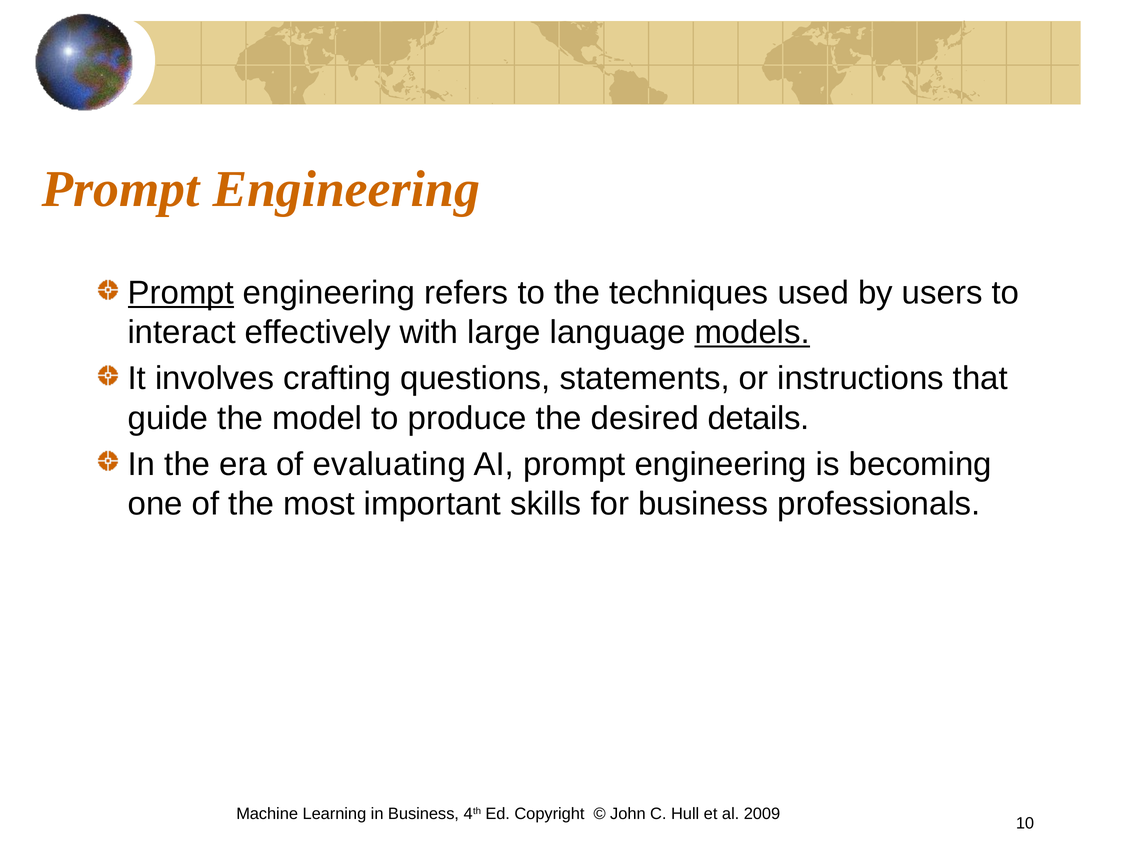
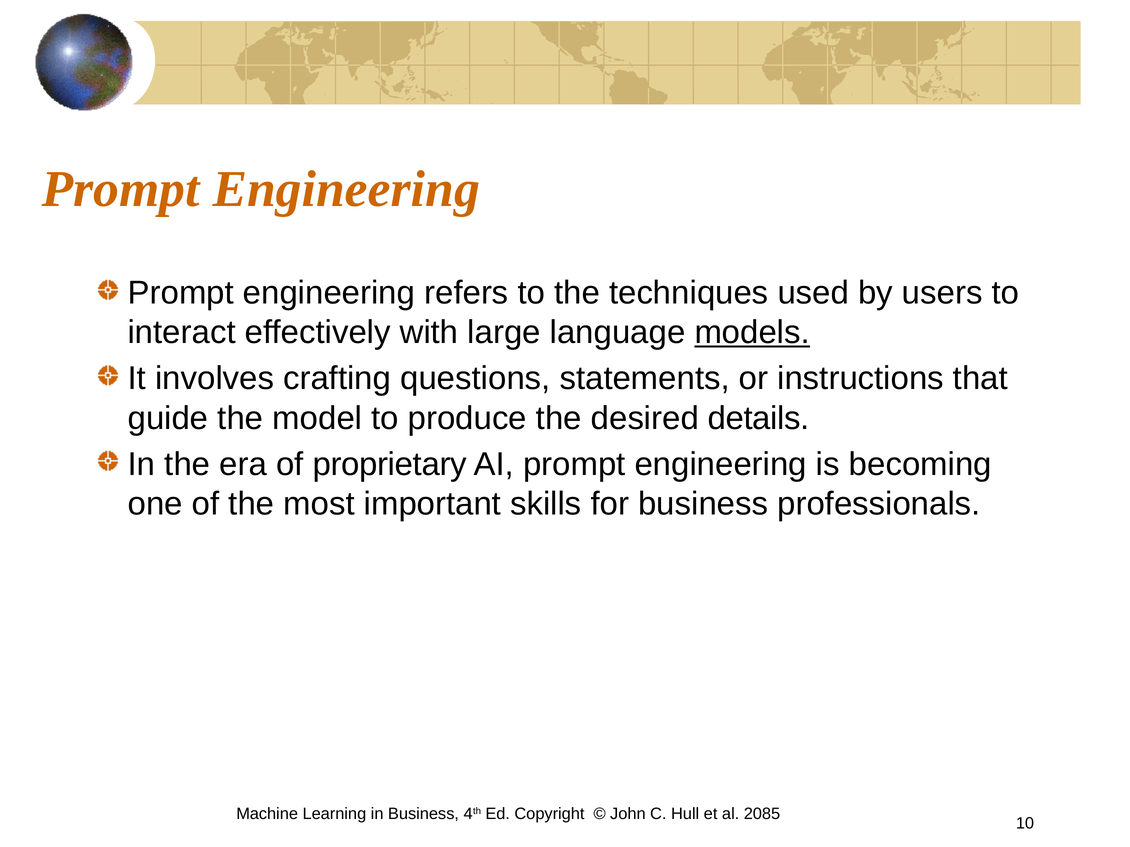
Prompt underline: present -> none (181, 293)
evaluating: evaluating -> proprietary (390, 465)
2009: 2009 -> 2085 (762, 814)
